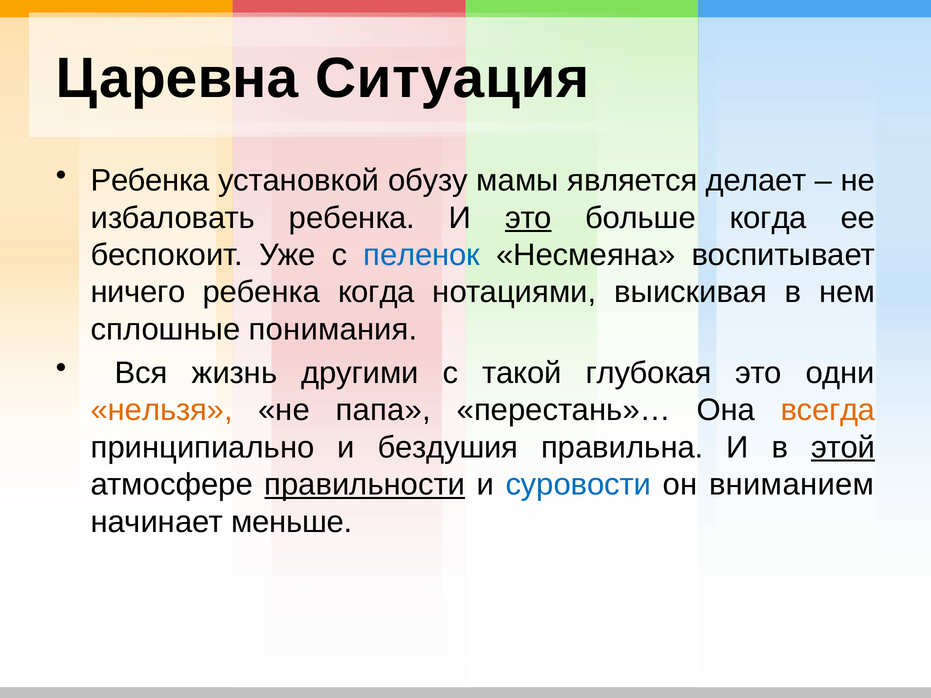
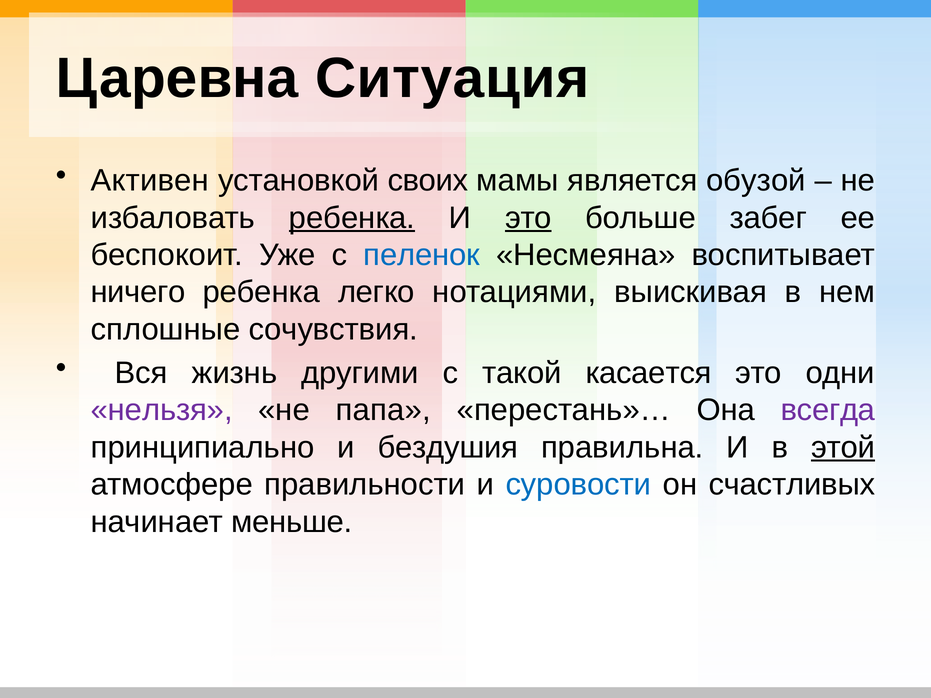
Ребенка: Ребенка -> Активен (150, 181)
обузу: обузу -> своих (428, 181)
делает: делает -> обузой (756, 181)
ребенка underline: none -> present (352, 218)
больше когда: когда -> забег (768, 218)
ребенка когда: когда -> легко (376, 292)
понимания: понимания -> сочувствия (333, 330)
глубокая: глубокая -> касается (649, 373)
нельзя colour: orange -> purple (162, 410)
всегда colour: orange -> purple (828, 410)
правильности underline: present -> none (365, 485)
вниманием: вниманием -> счастливых (792, 485)
